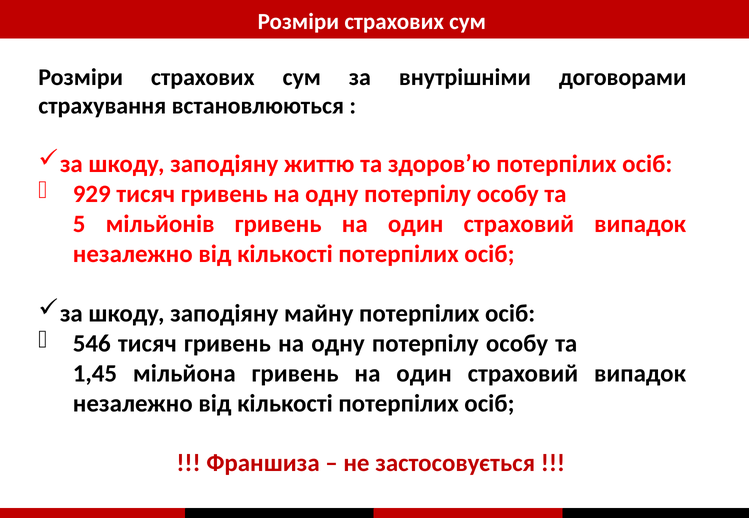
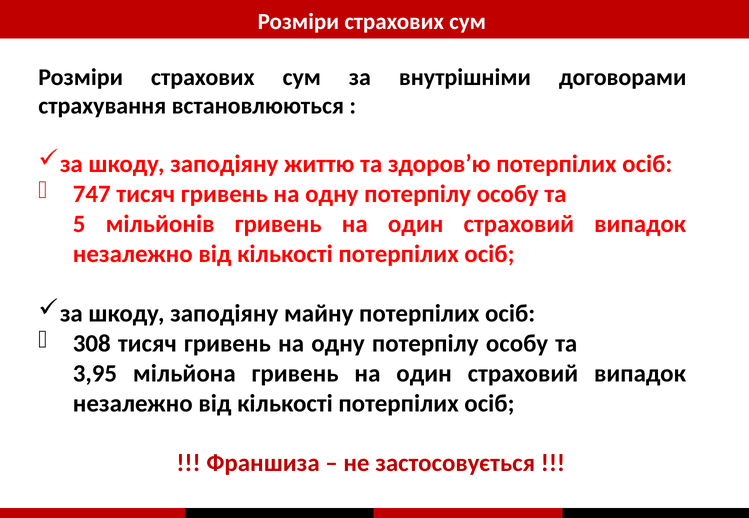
929: 929 -> 747 (92, 194)
546: 546 -> 308 (92, 344)
1,45: 1,45 -> 3,95 (95, 374)
